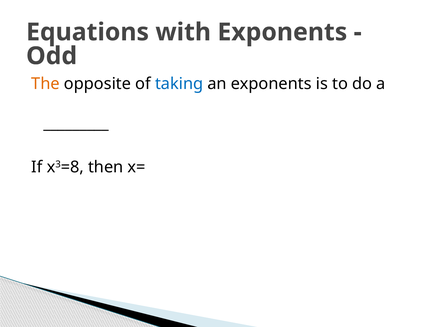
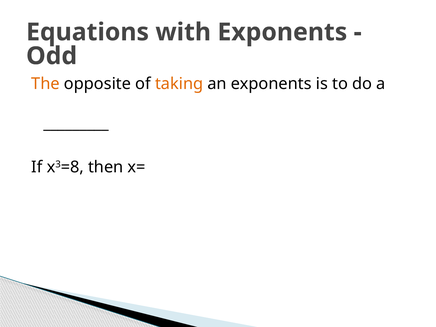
taking colour: blue -> orange (179, 84)
